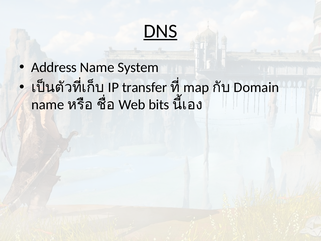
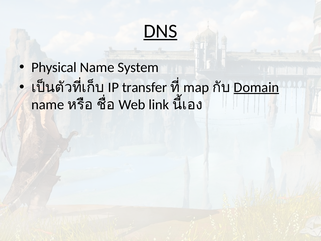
Address: Address -> Physical (54, 67)
Domain underline: none -> present (256, 87)
bits: bits -> link (159, 104)
